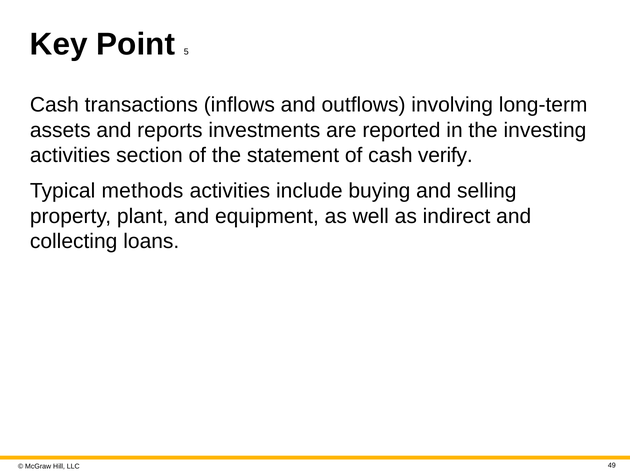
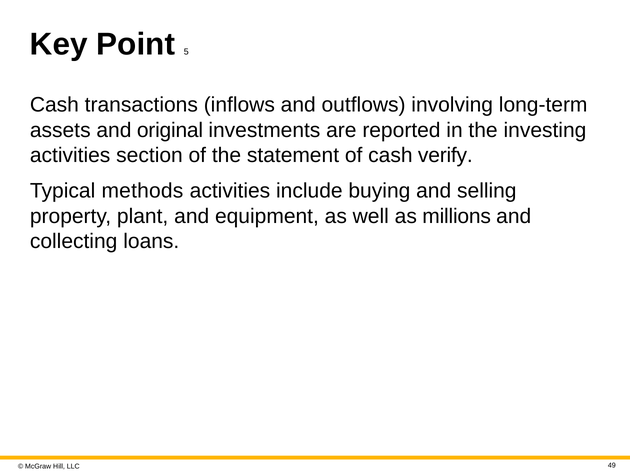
reports: reports -> original (170, 130)
indirect: indirect -> millions (457, 216)
